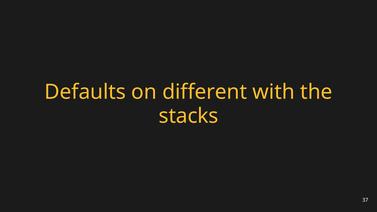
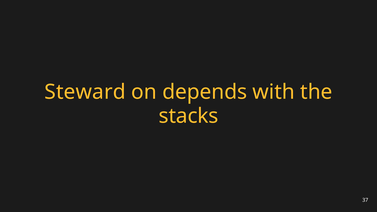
Defaults: Defaults -> Steward (85, 92)
different: different -> depends (205, 92)
